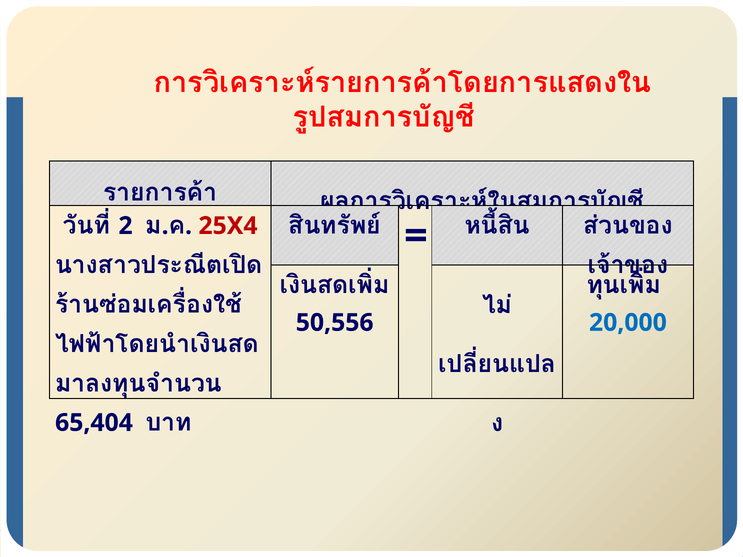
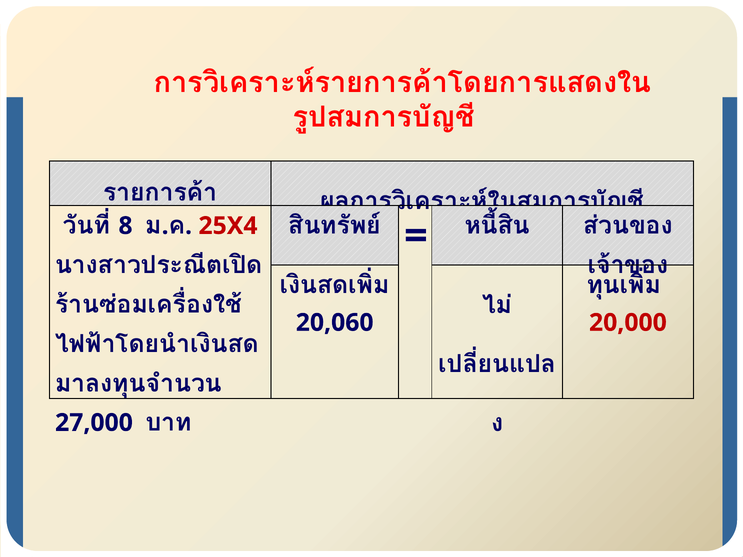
2: 2 -> 8 (125, 226)
50,556: 50,556 -> 20,060 (335, 323)
20,000 colour: blue -> red (628, 323)
65,404: 65,404 -> 27,000 (94, 423)
